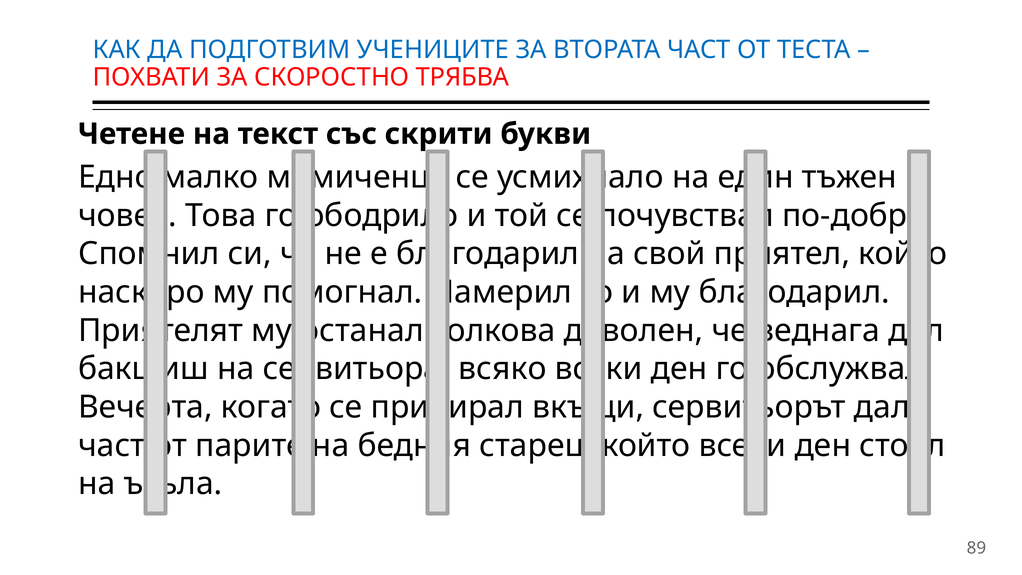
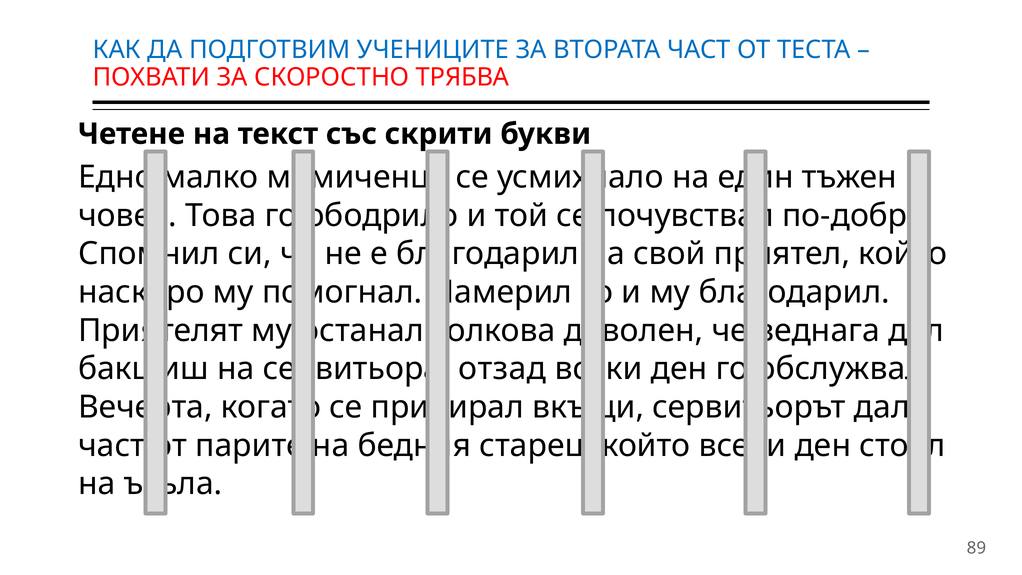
всяко: всяко -> отзад (502, 369)
